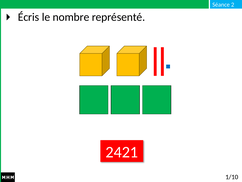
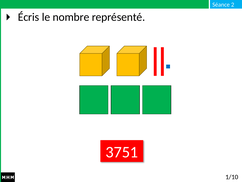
2421: 2421 -> 3751 (122, 152)
